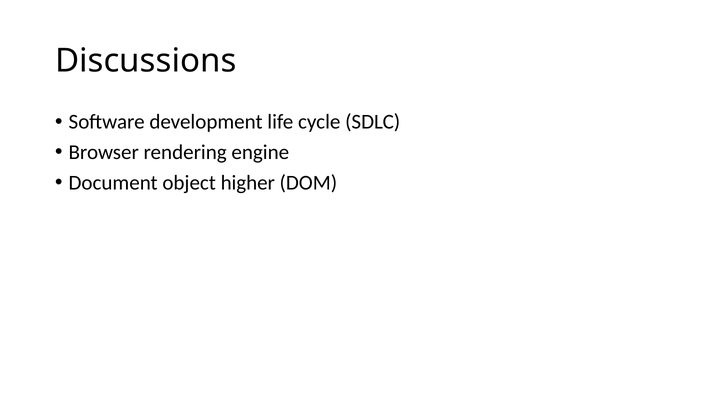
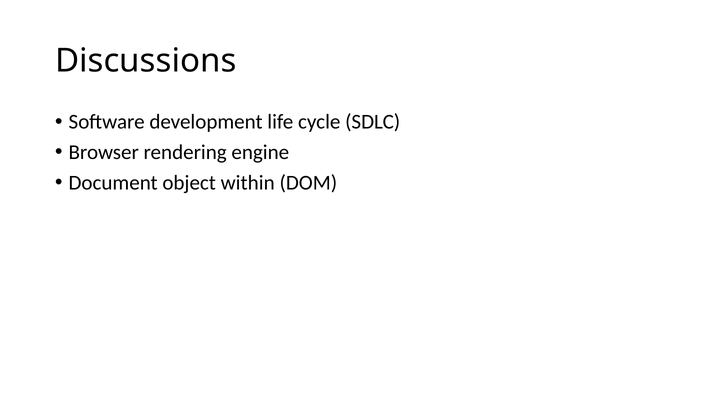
higher: higher -> within (248, 183)
